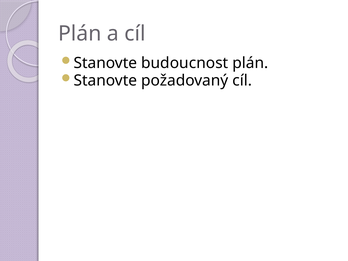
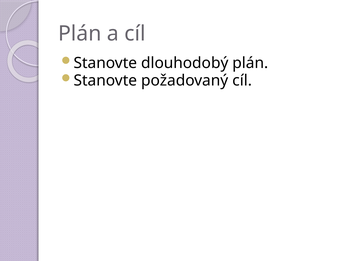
budoucnost: budoucnost -> dlouhodobý (185, 63)
